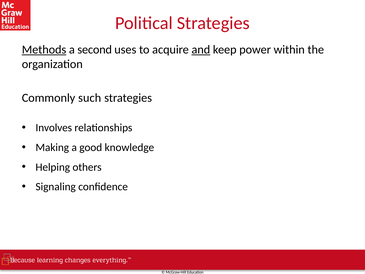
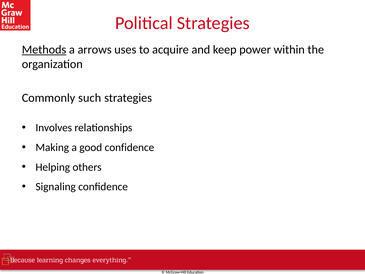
second: second -> arrows (95, 49)
and underline: present -> none (201, 49)
good knowledge: knowledge -> confidence (129, 147)
